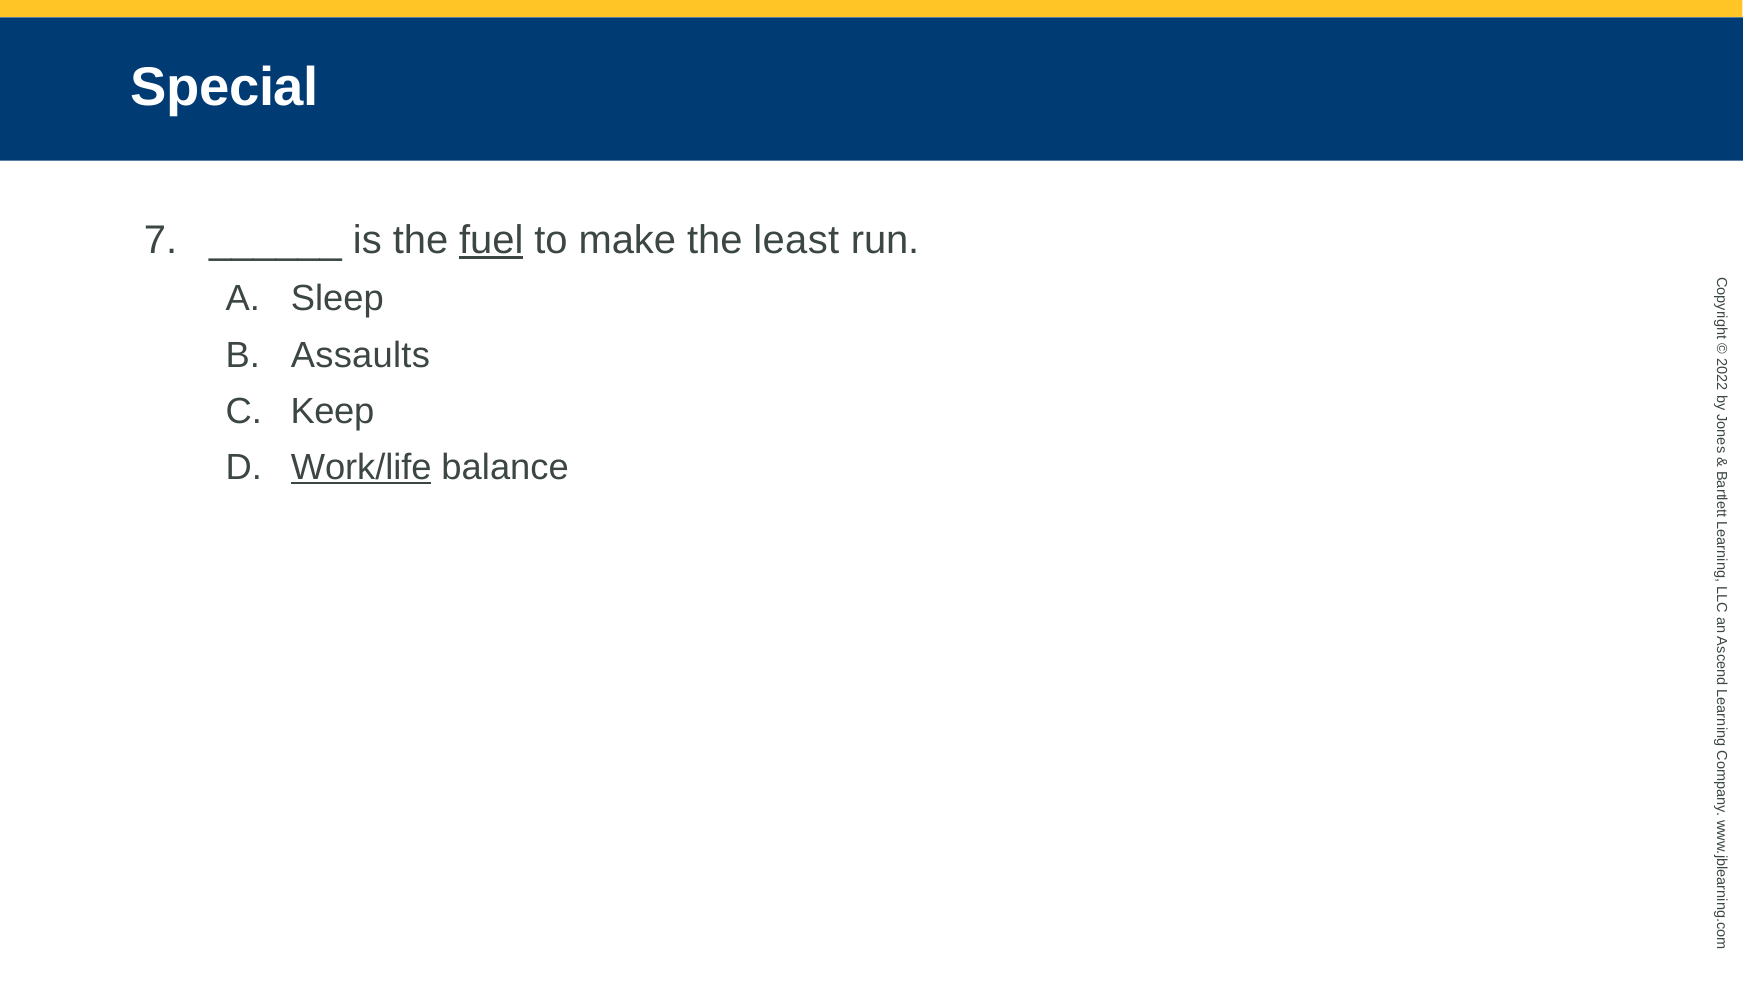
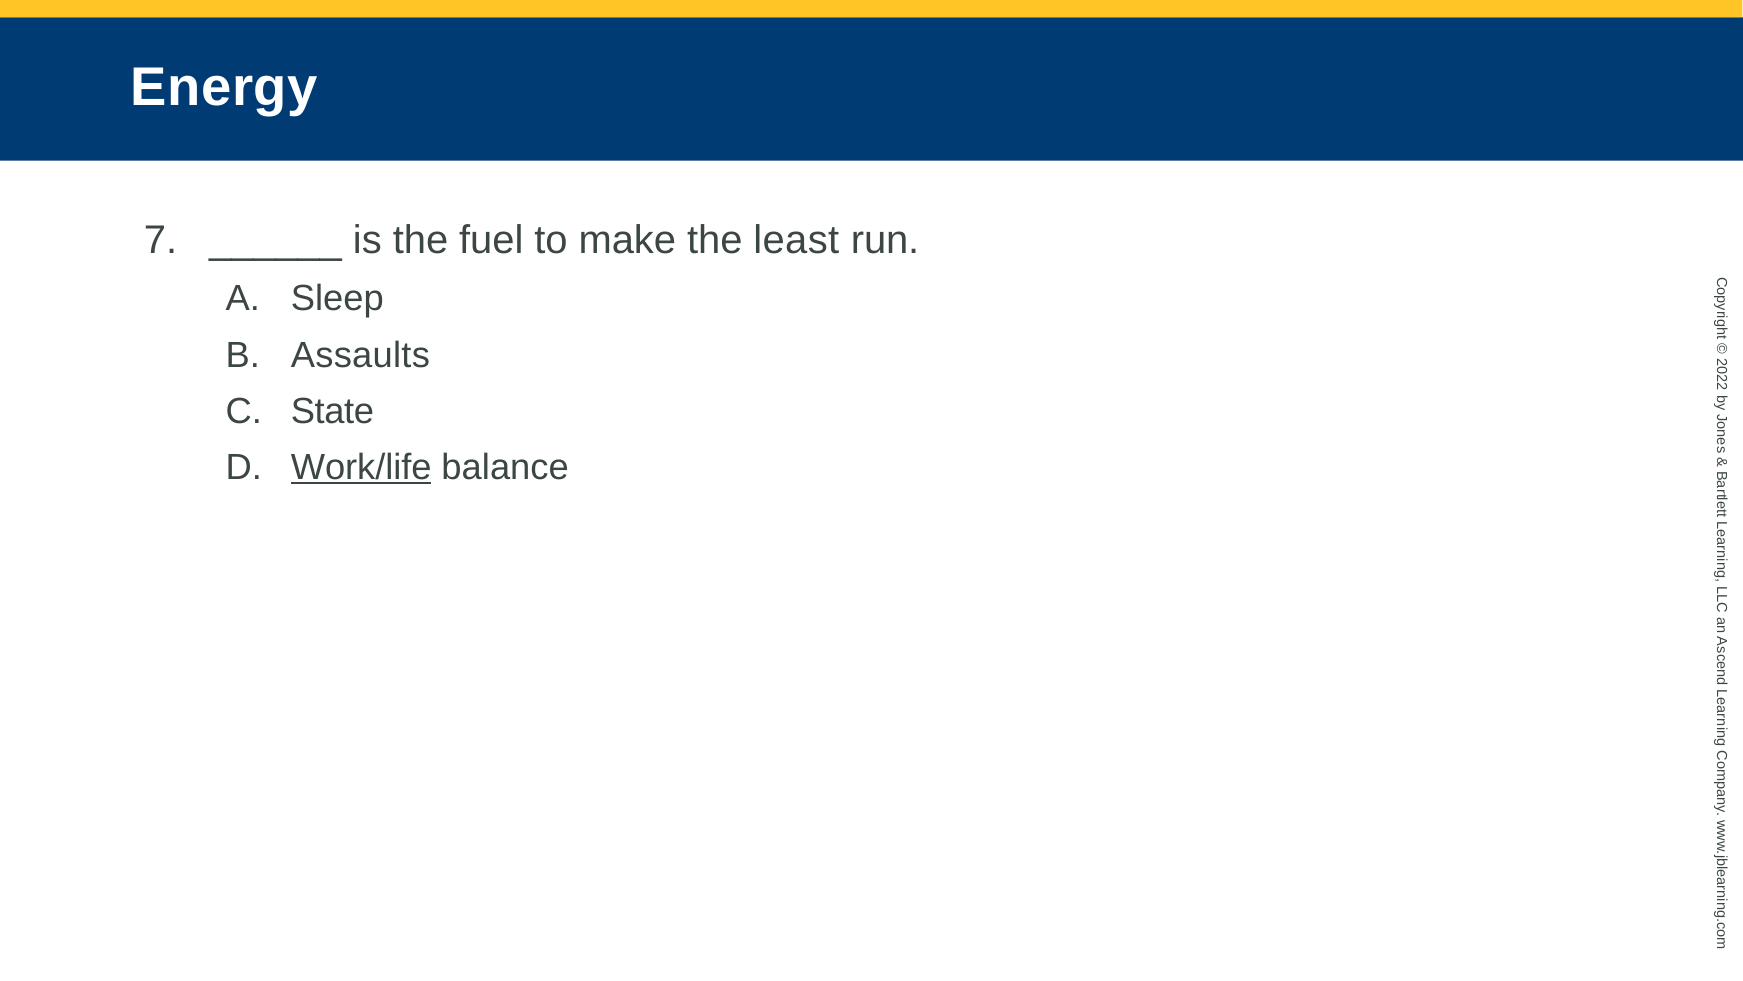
Special: Special -> Energy (224, 88)
fuel underline: present -> none (491, 240)
Keep: Keep -> State (332, 411)
